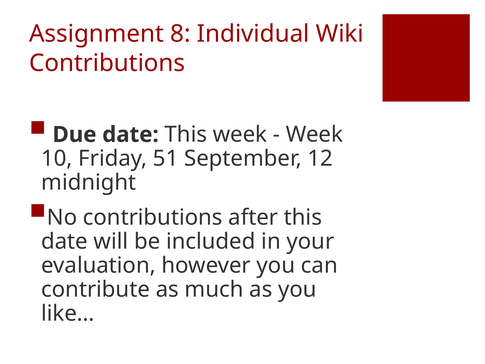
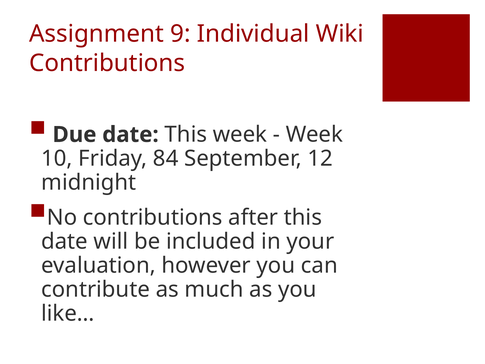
8: 8 -> 9 (180, 34)
51: 51 -> 84 (166, 159)
